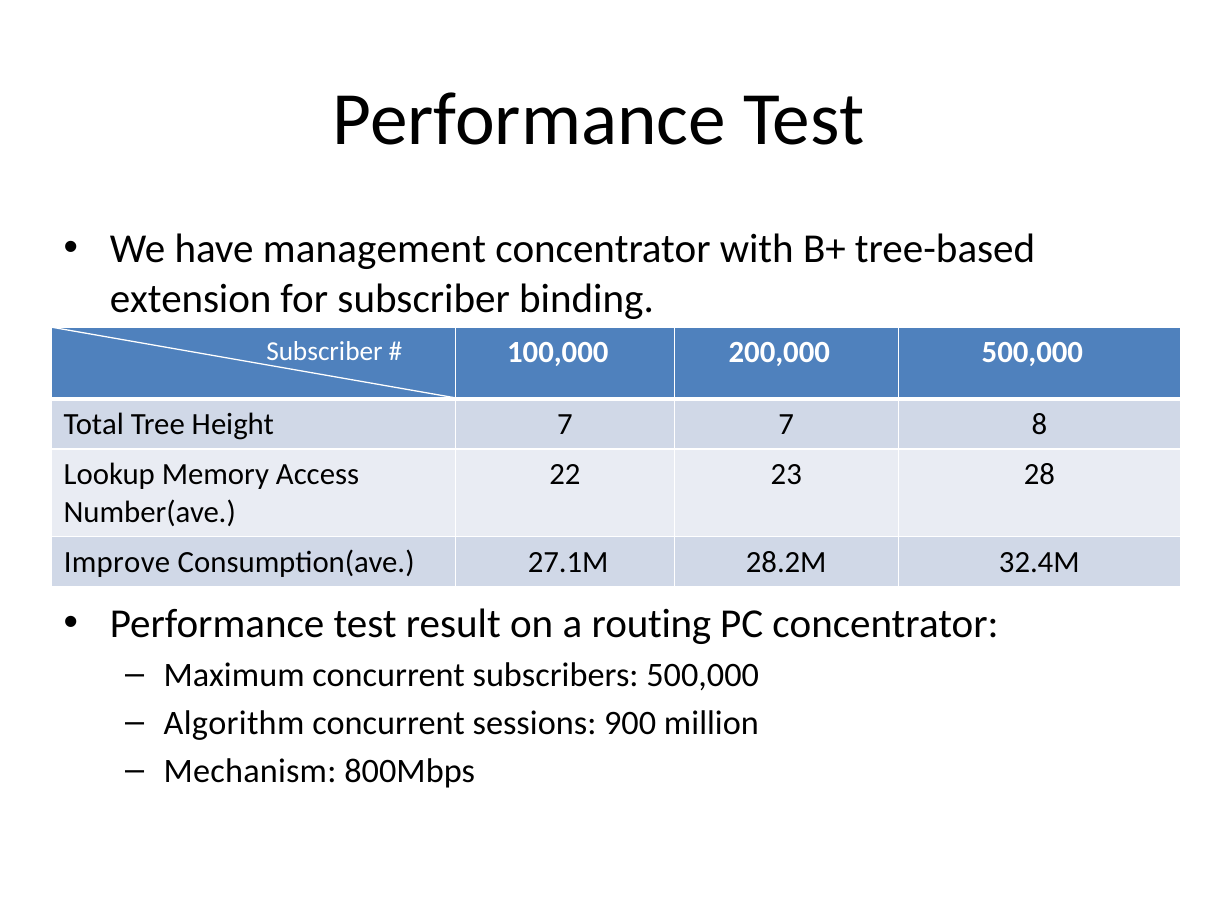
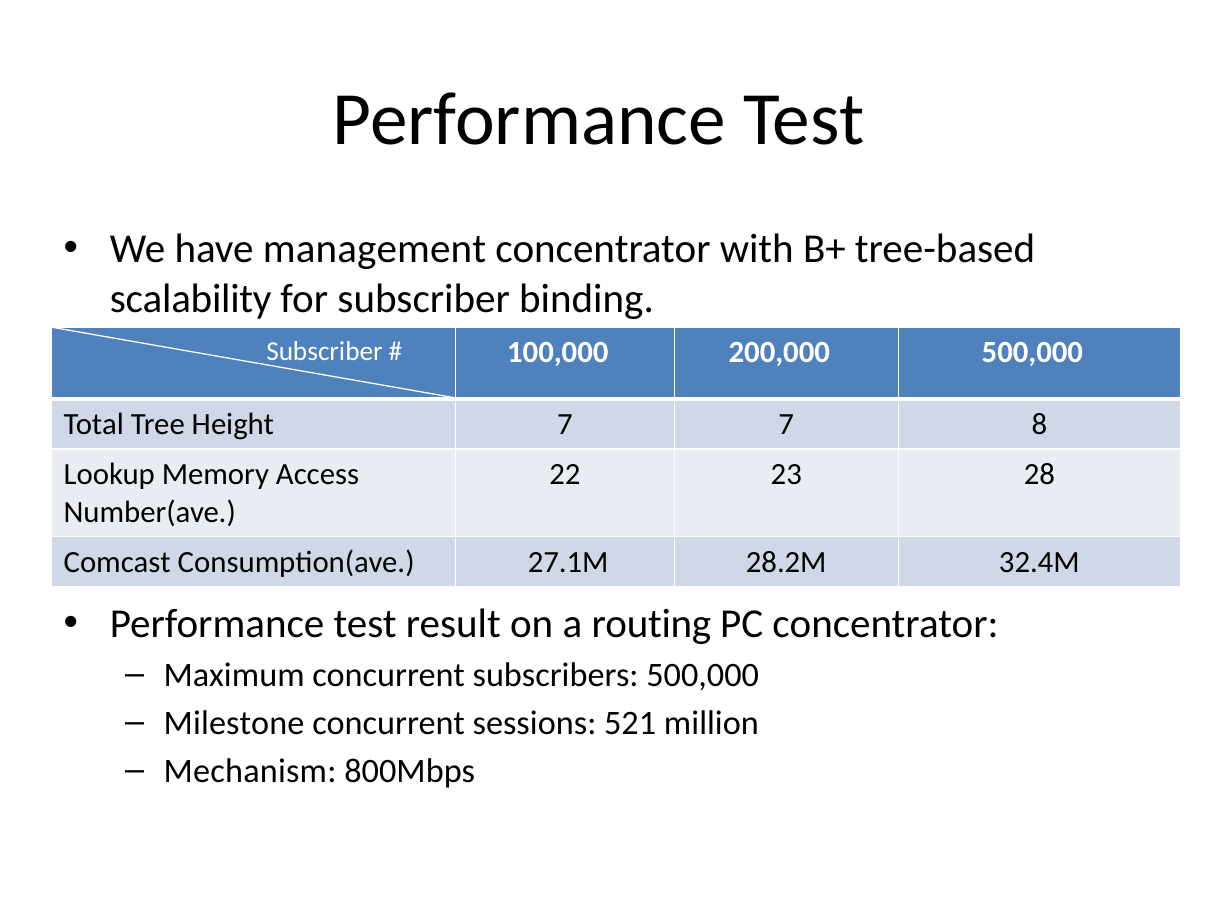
extension: extension -> scalability (191, 299)
Improve: Improve -> Comcast (117, 562)
Algorithm: Algorithm -> Milestone (234, 724)
900: 900 -> 521 (630, 724)
